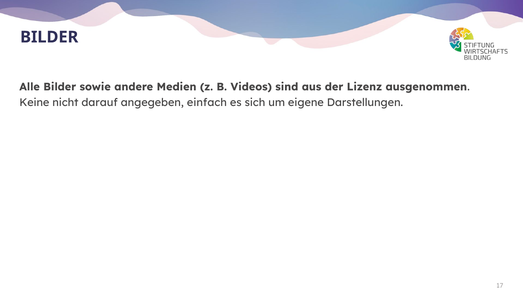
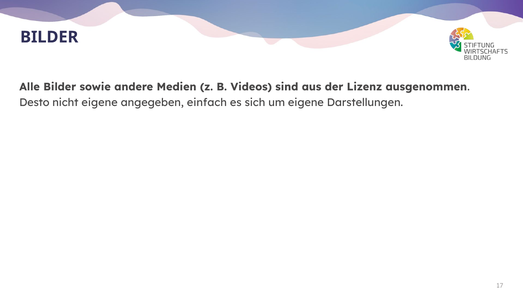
Keine: Keine -> Desto (34, 103)
nicht darauf: darauf -> eigene (100, 103)
